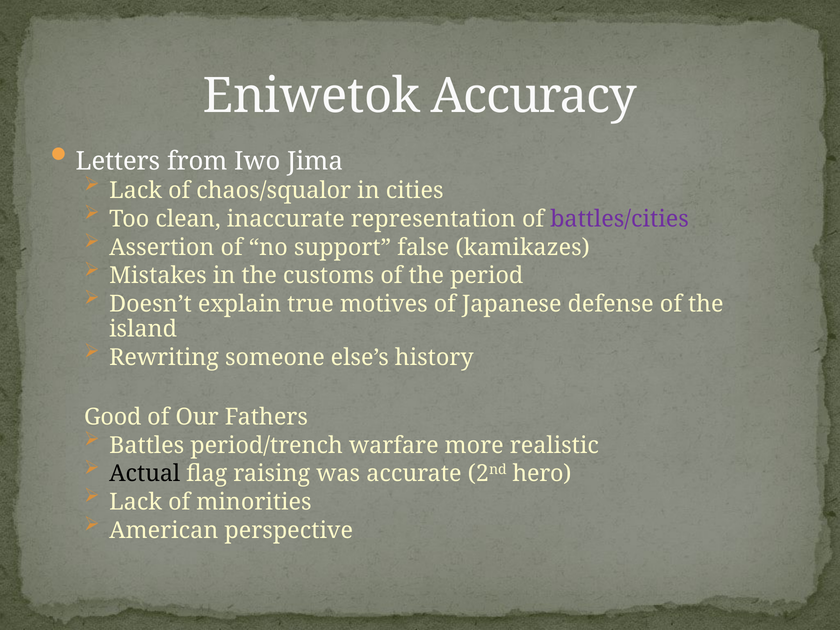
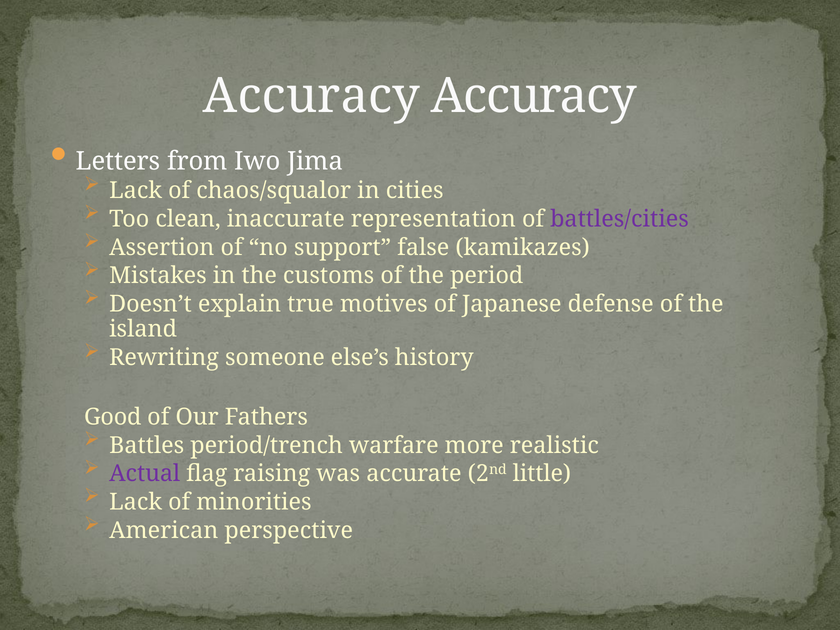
Eniwetok: Eniwetok -> Accuracy (312, 96)
Actual colour: black -> purple (145, 474)
hero: hero -> little (542, 474)
